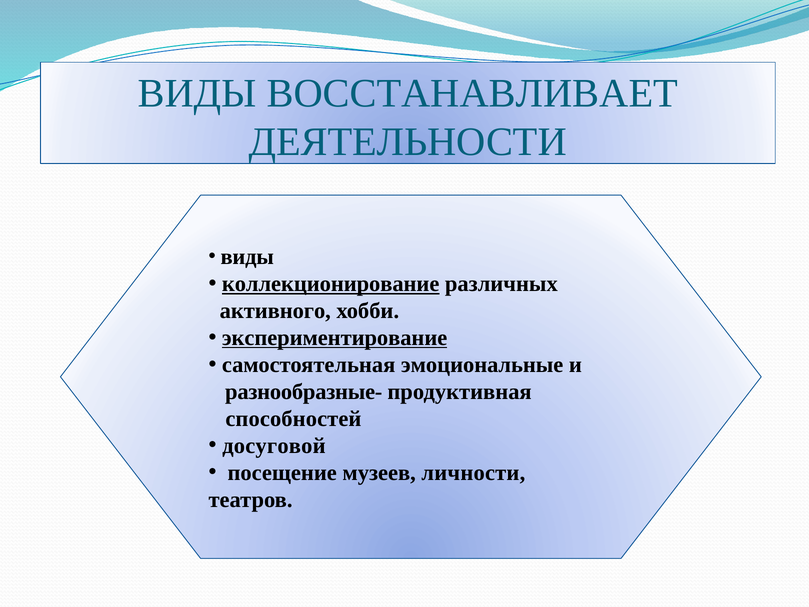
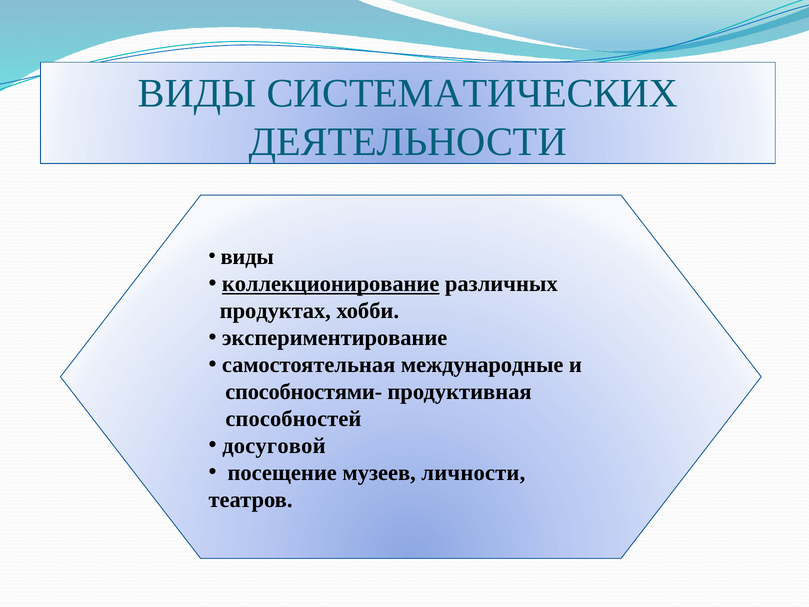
ВОССТАНАВЛИВАЕТ: ВОССТАНАВЛИВАЕТ -> СИСТЕМАТИЧЕСКИХ (472, 93)
активного: активного -> продуктах (275, 311)
экспериментирование underline: present -> none (335, 338)
эмоциональные: эмоциональные -> международные (482, 365)
разнообразные-: разнообразные- -> способностями- (304, 392)
